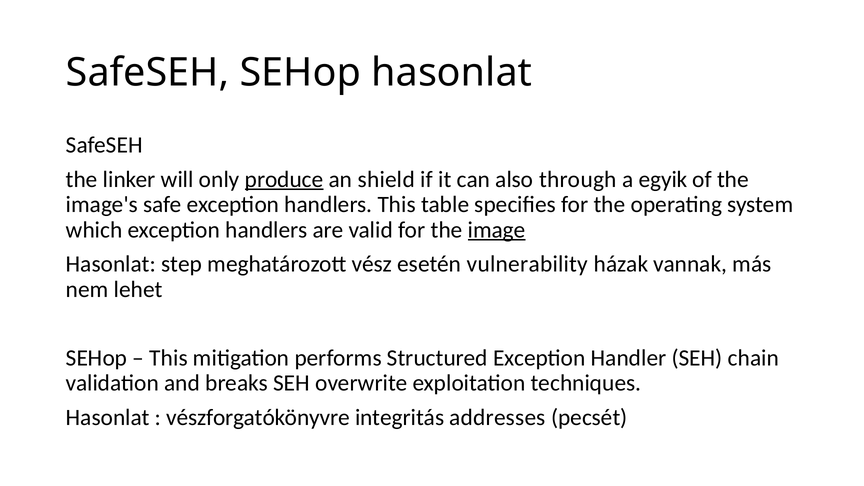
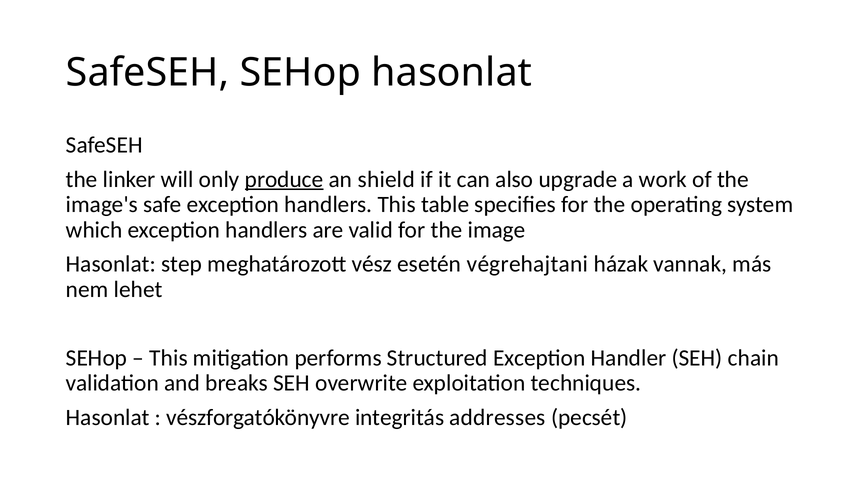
through: through -> upgrade (578, 179)
egyik: egyik -> work (663, 179)
image underline: present -> none (497, 230)
vulnerability: vulnerability -> végrehajtani (527, 264)
